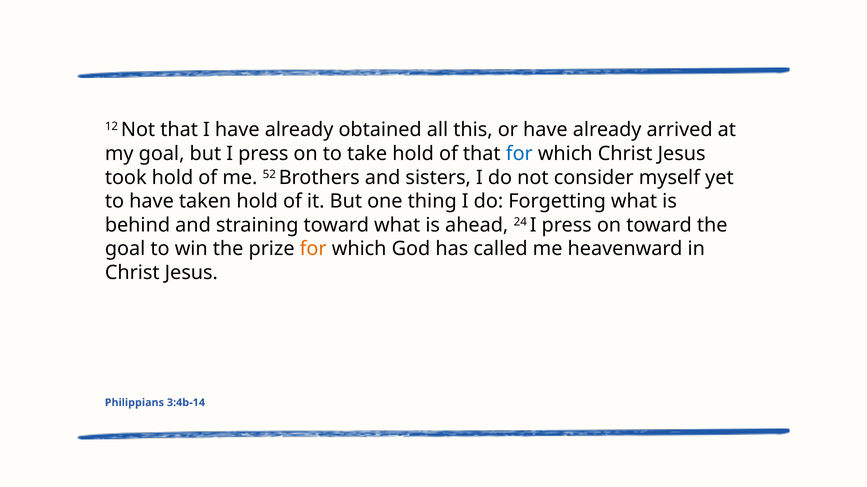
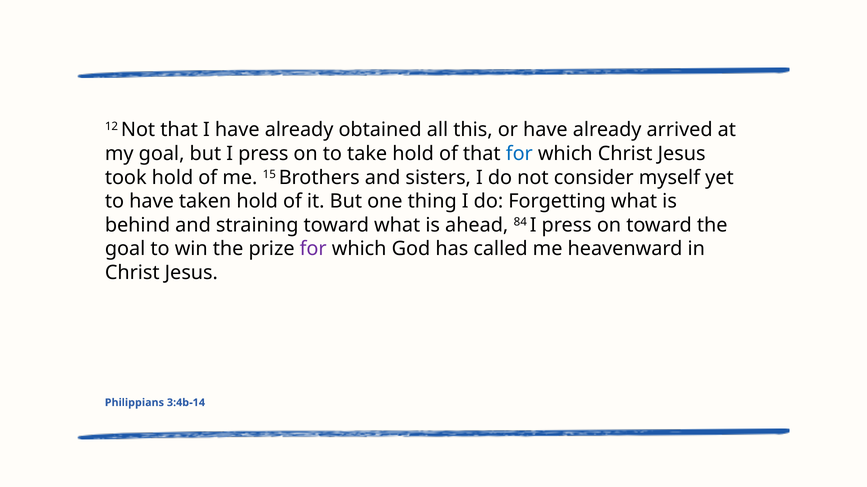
52: 52 -> 15 (269, 175)
24: 24 -> 84 (520, 222)
for colour: orange -> purple (313, 249)
